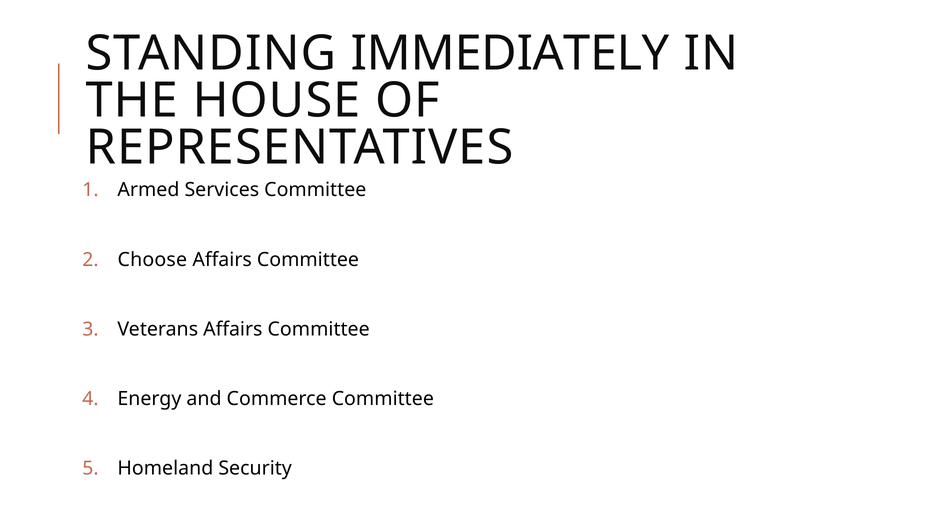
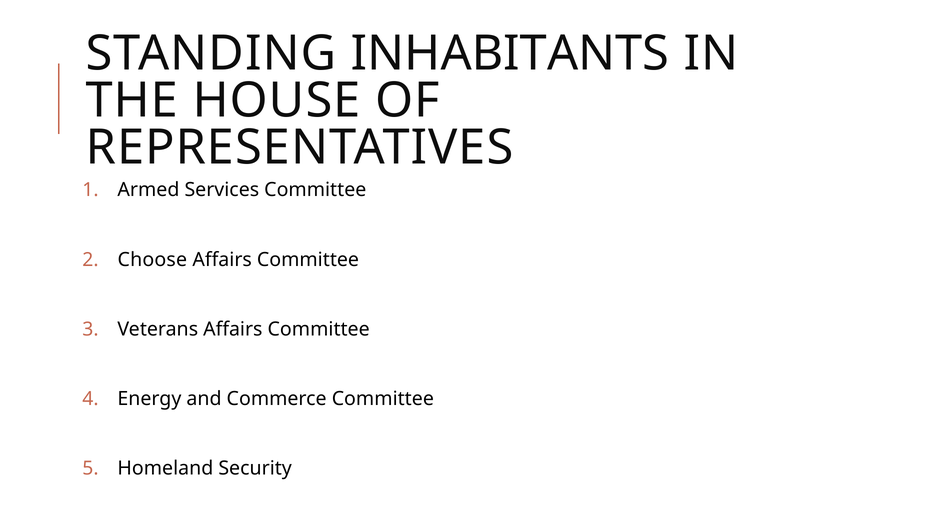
IMMEDIATELY: IMMEDIATELY -> INHABITANTS (510, 54)
